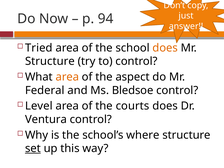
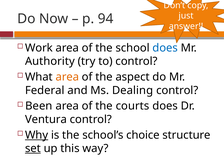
Tried: Tried -> Work (39, 48)
does colour: orange -> blue (165, 48)
Structure: Structure -> Authority (50, 61)
Bledsoe: Bledsoe -> Dealing (133, 90)
Level: Level -> Been (39, 106)
Why underline: none -> present (37, 135)
where: where -> choice (143, 135)
